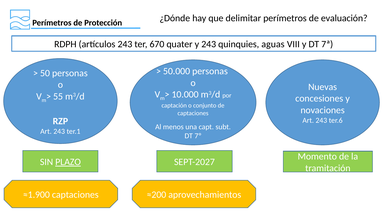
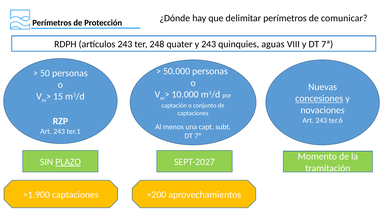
evaluación: evaluación -> comunicar (344, 18)
670: 670 -> 248 (157, 44)
55: 55 -> 15 (58, 97)
concesiones underline: none -> present (319, 99)
